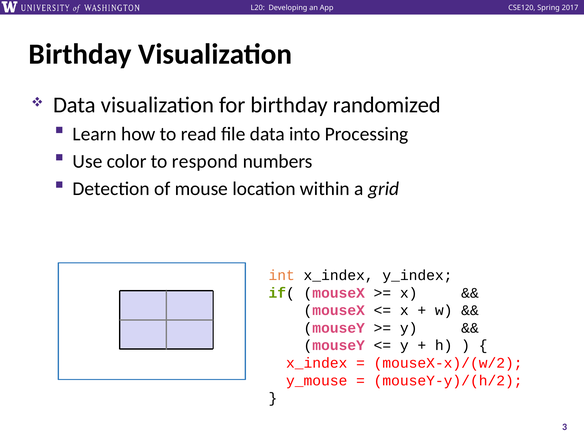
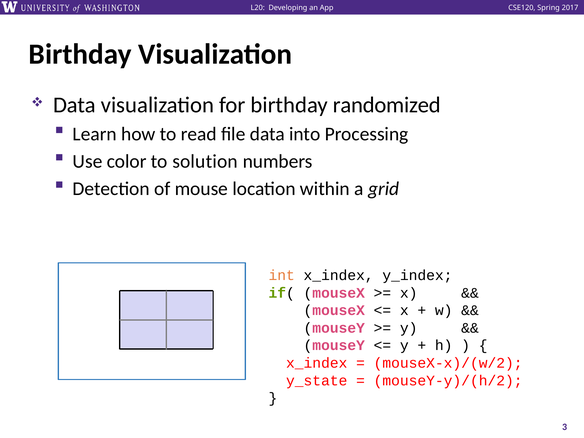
respond: respond -> solution (205, 161)
y_mouse: y_mouse -> y_state (317, 381)
